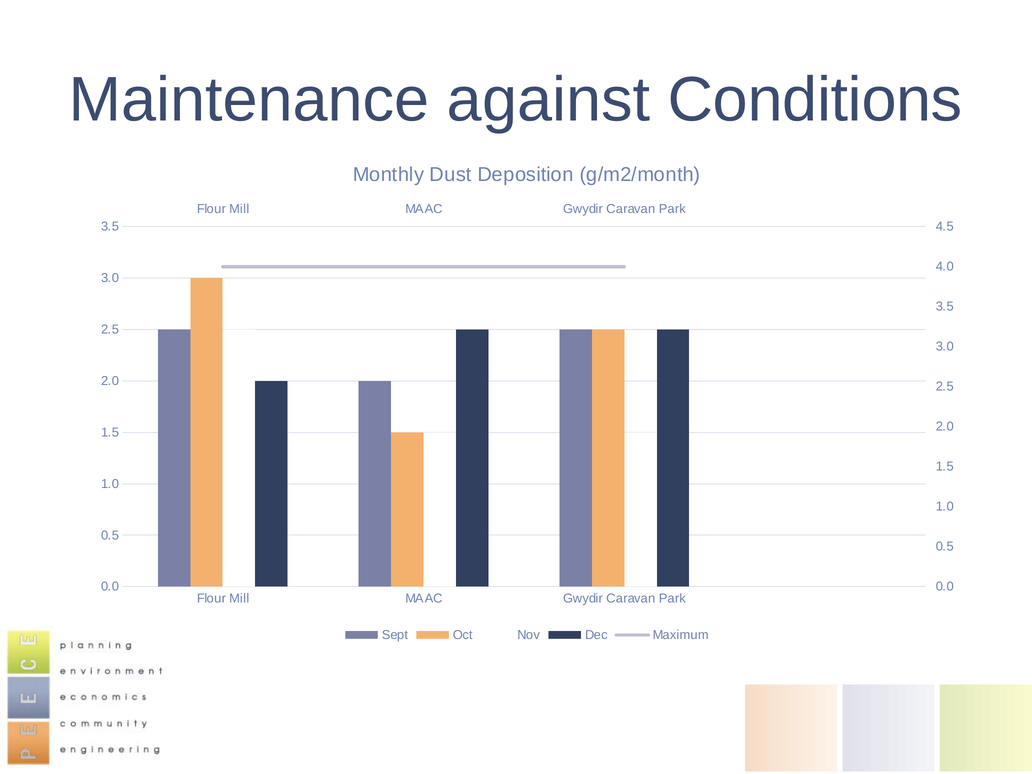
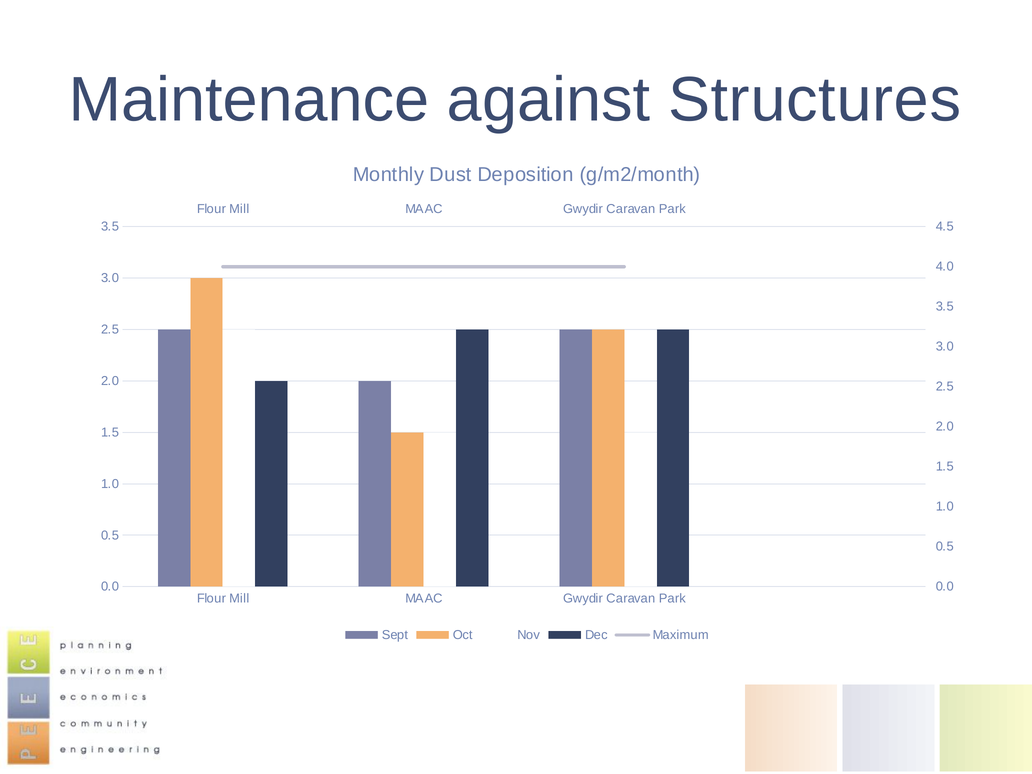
Conditions: Conditions -> Structures (815, 100)
